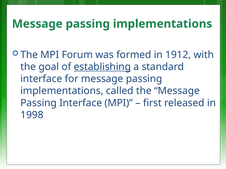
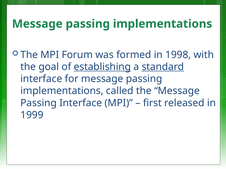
1912: 1912 -> 1998 (178, 55)
standard underline: none -> present (163, 67)
1998: 1998 -> 1999 (32, 115)
